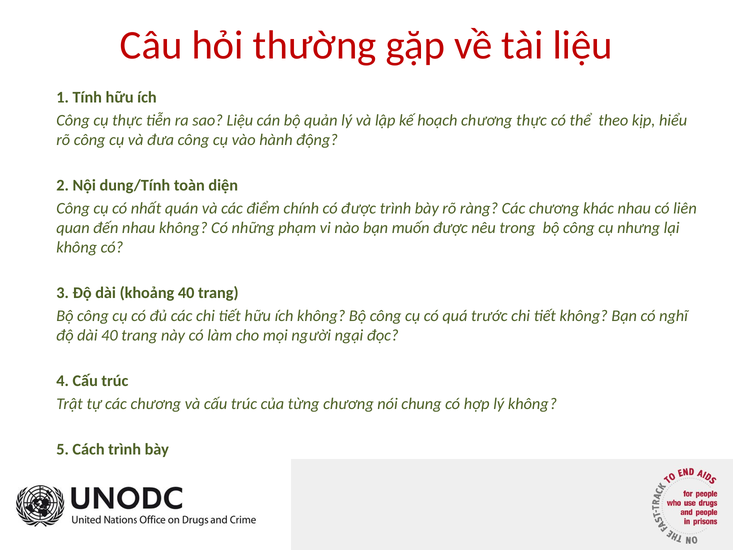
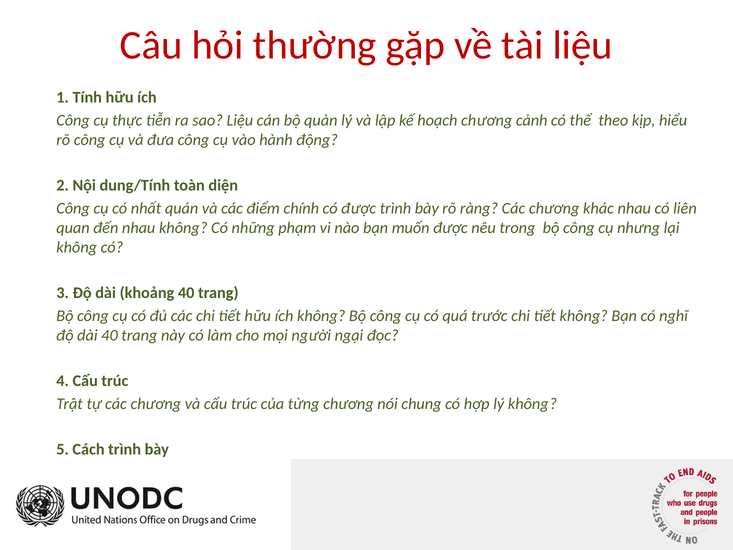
chương thực: thực -> cảnh (532, 120)
